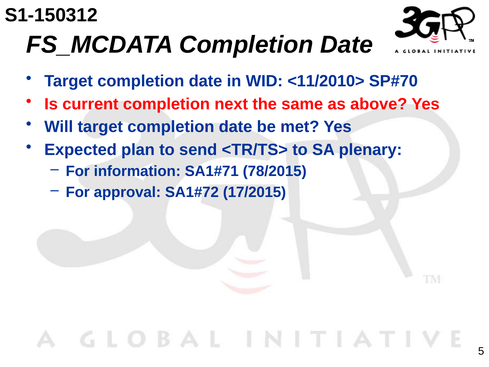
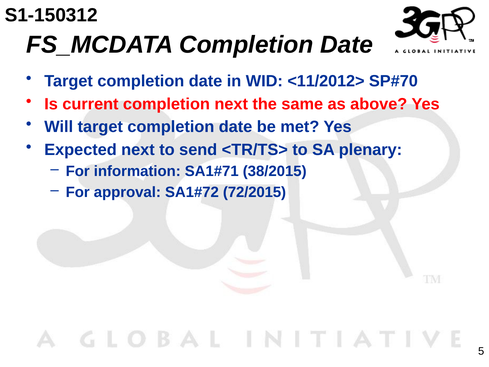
<11/2010>: <11/2010> -> <11/2012> (326, 81)
Expected plan: plan -> next (138, 150)
78/2015: 78/2015 -> 38/2015 (275, 171)
17/2015: 17/2015 -> 72/2015 (255, 192)
